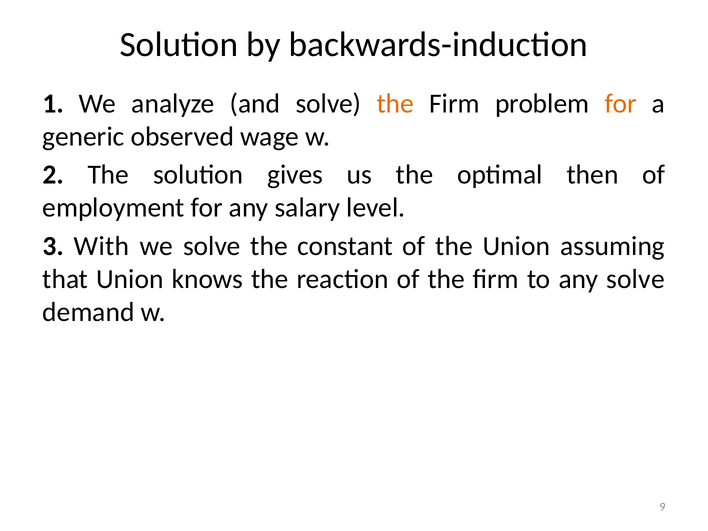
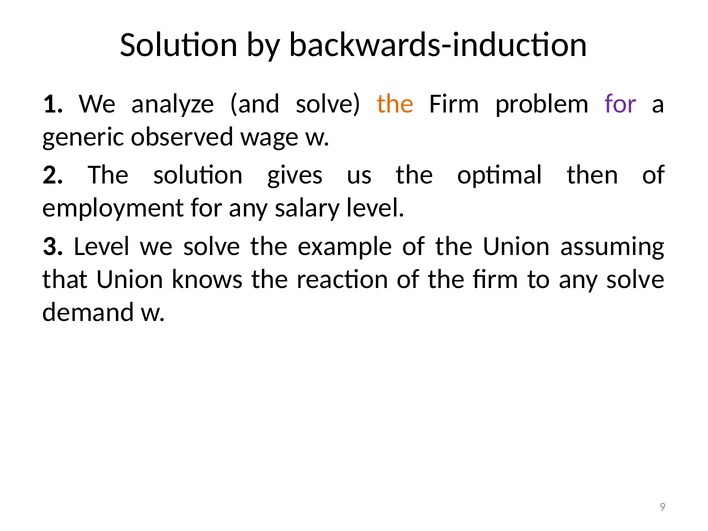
for colour: orange -> purple (621, 103)
3 With: With -> Level (102, 246)
constant: constant -> example (345, 246)
